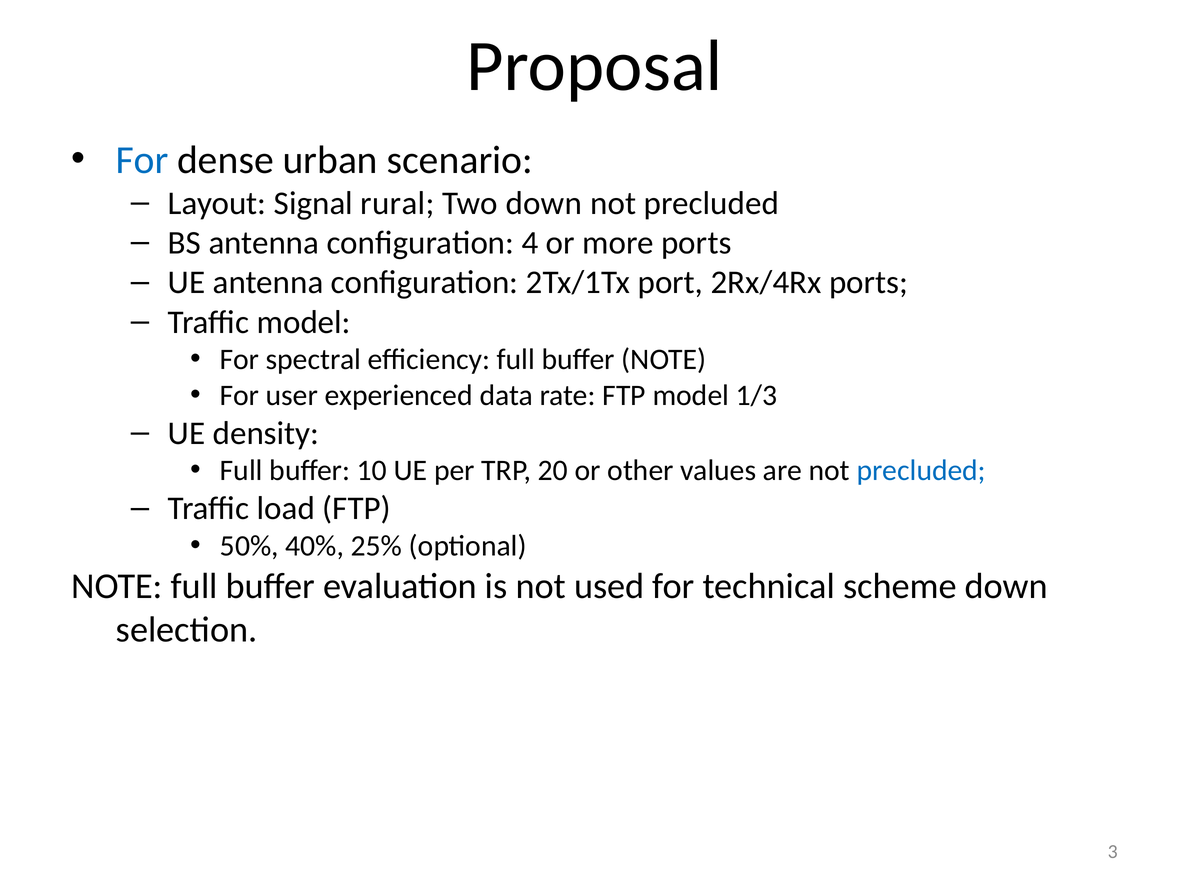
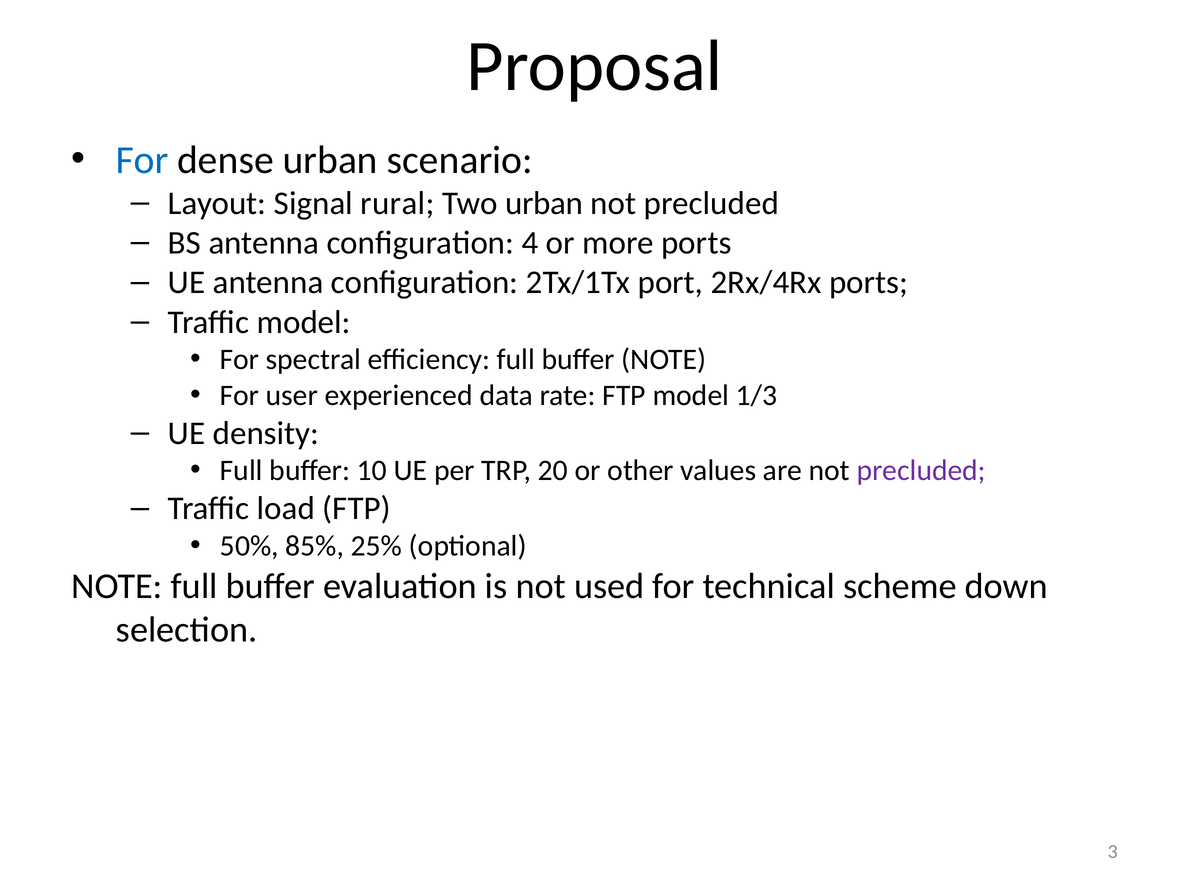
Two down: down -> urban (544, 203)
precluded colour: blue -> purple (921, 471)
40%: 40% -> 85% (315, 546)
